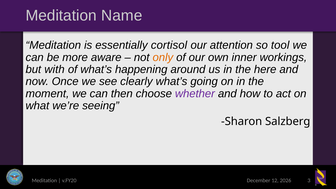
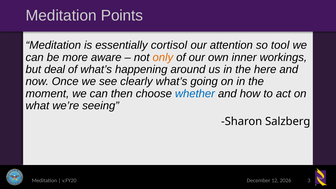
Name: Name -> Points (122, 16)
with: with -> deal (55, 69)
whether colour: purple -> blue (195, 94)
